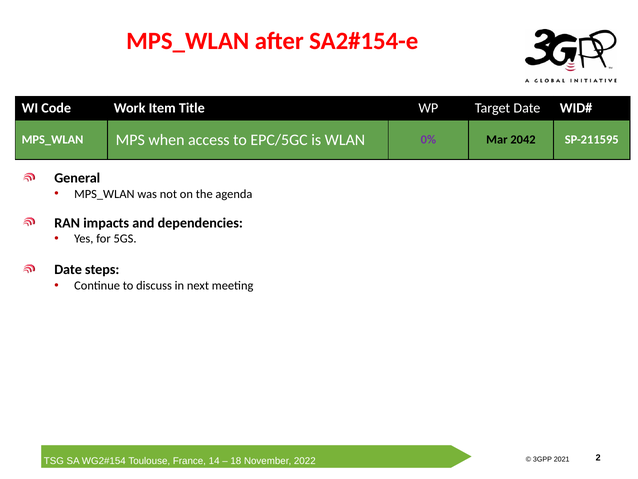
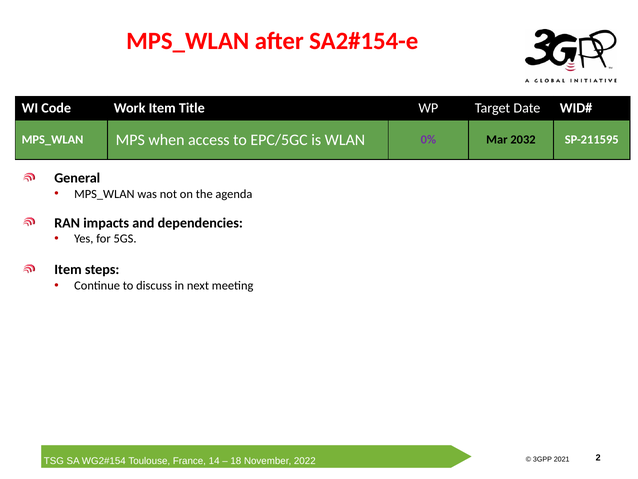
2042: 2042 -> 2032 (523, 140)
Date: Date -> Item (68, 269)
